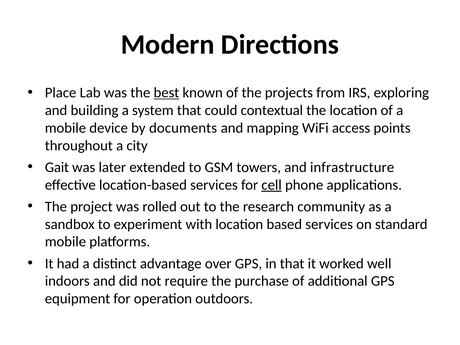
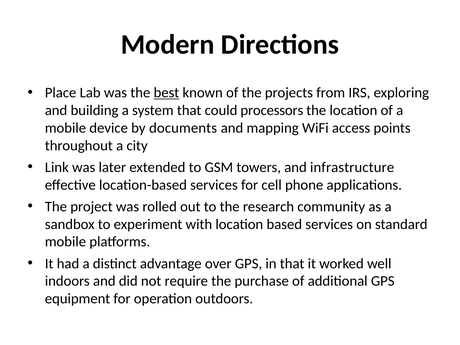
contextual: contextual -> processors (272, 110)
Gait: Gait -> Link (57, 167)
cell underline: present -> none (272, 185)
